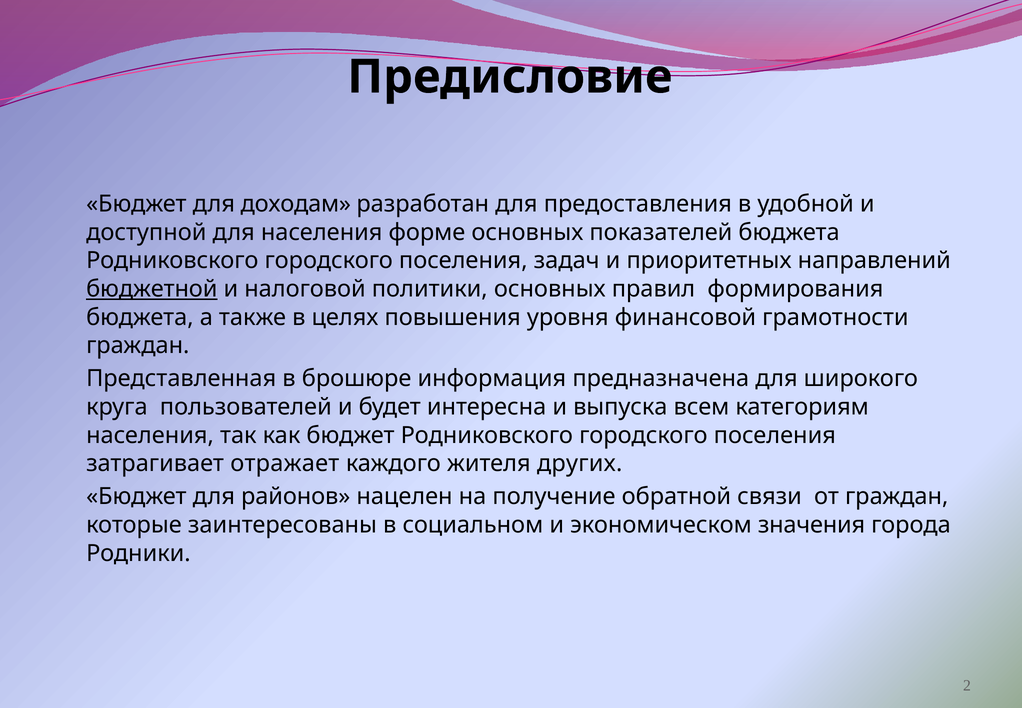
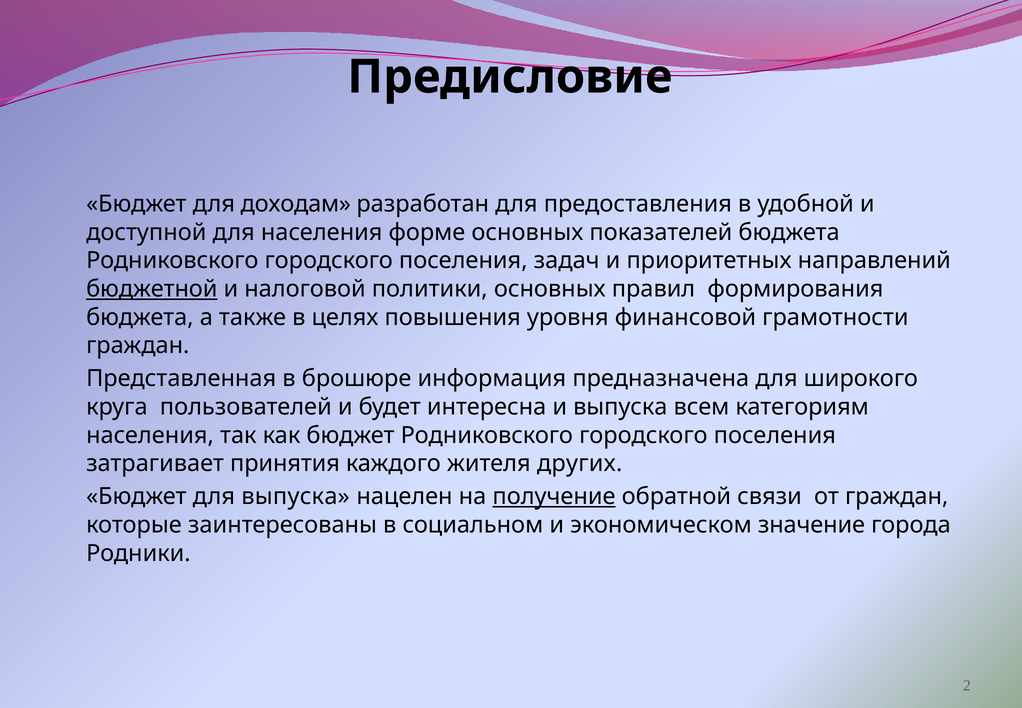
отражает: отражает -> принятия (285, 463)
для районов: районов -> выпуска (296, 496)
получение underline: none -> present (554, 496)
значения: значения -> значение (811, 525)
